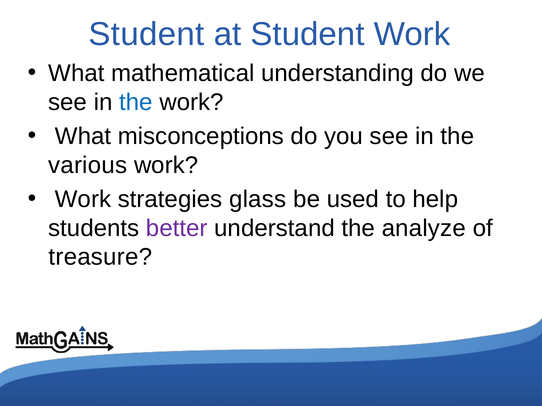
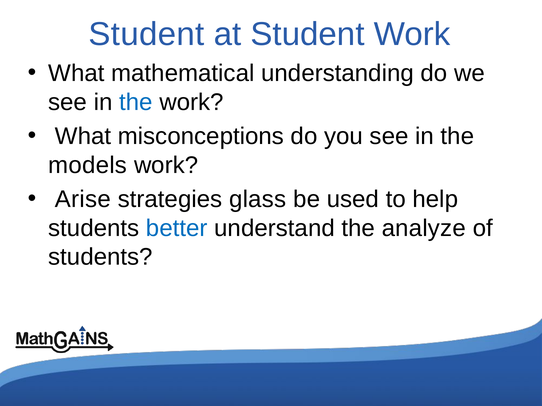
various: various -> models (88, 165)
Work: Work -> Arise (83, 200)
better colour: purple -> blue (177, 228)
treasure: treasure -> students (100, 257)
